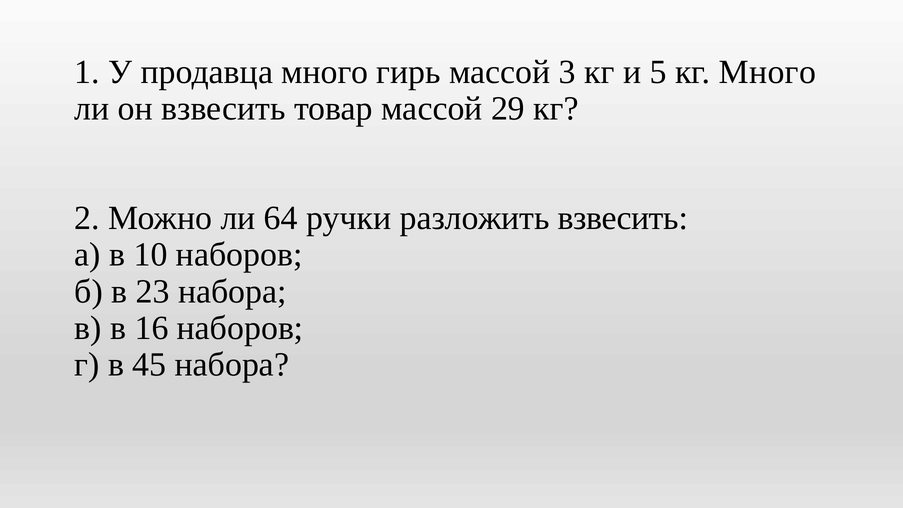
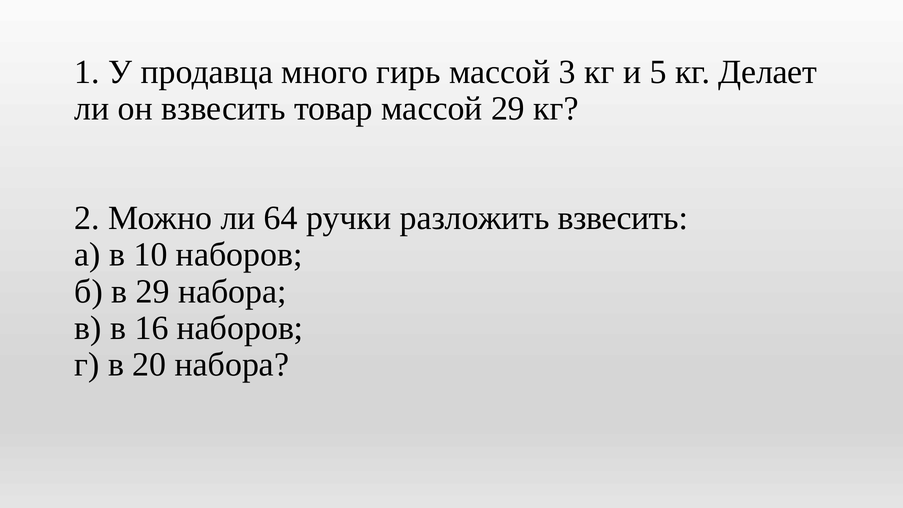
кг Много: Много -> Делает (768, 72)
в 23: 23 -> 29 (153, 291)
45: 45 -> 20 (149, 365)
